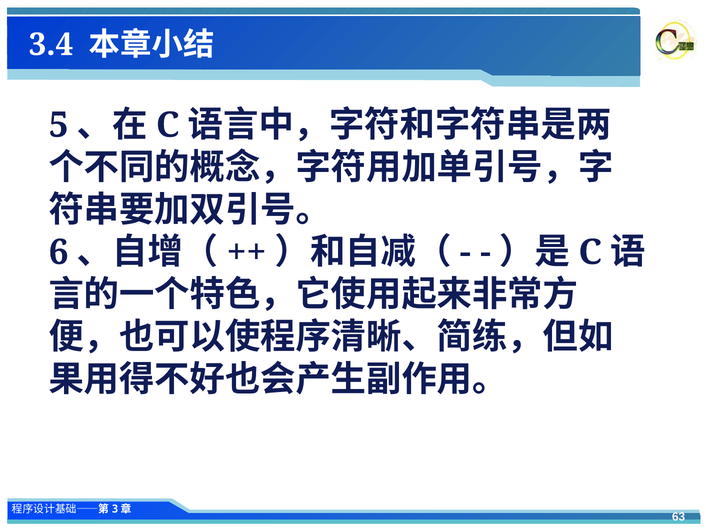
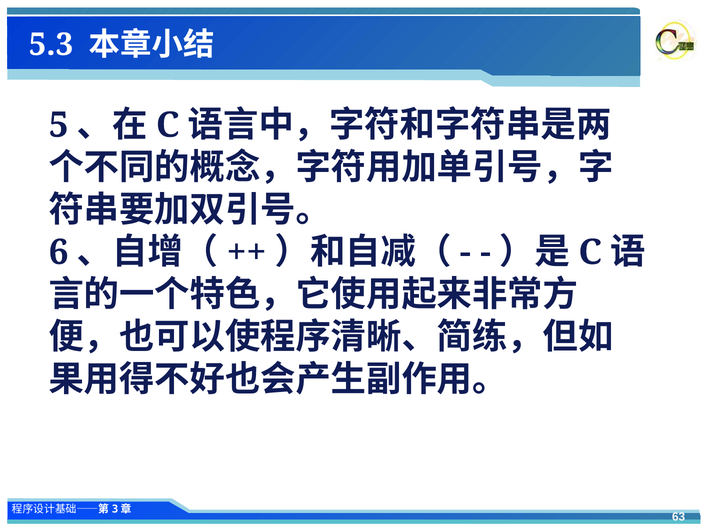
3.4: 3.4 -> 5.3 (51, 45)
